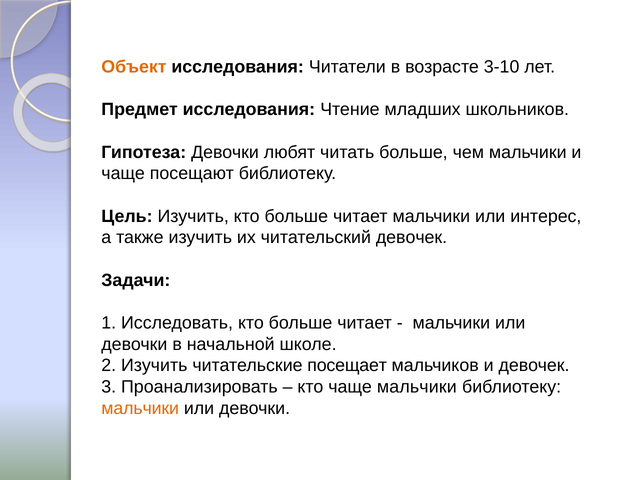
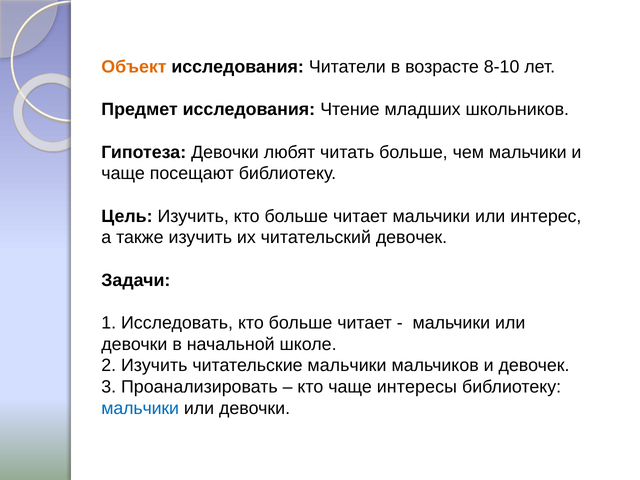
3-10: 3-10 -> 8-10 (502, 67)
читательские посещает: посещает -> мальчики (347, 366)
чаще мальчики: мальчики -> интересы (417, 387)
мальчики colour: orange -> blue (140, 408)
